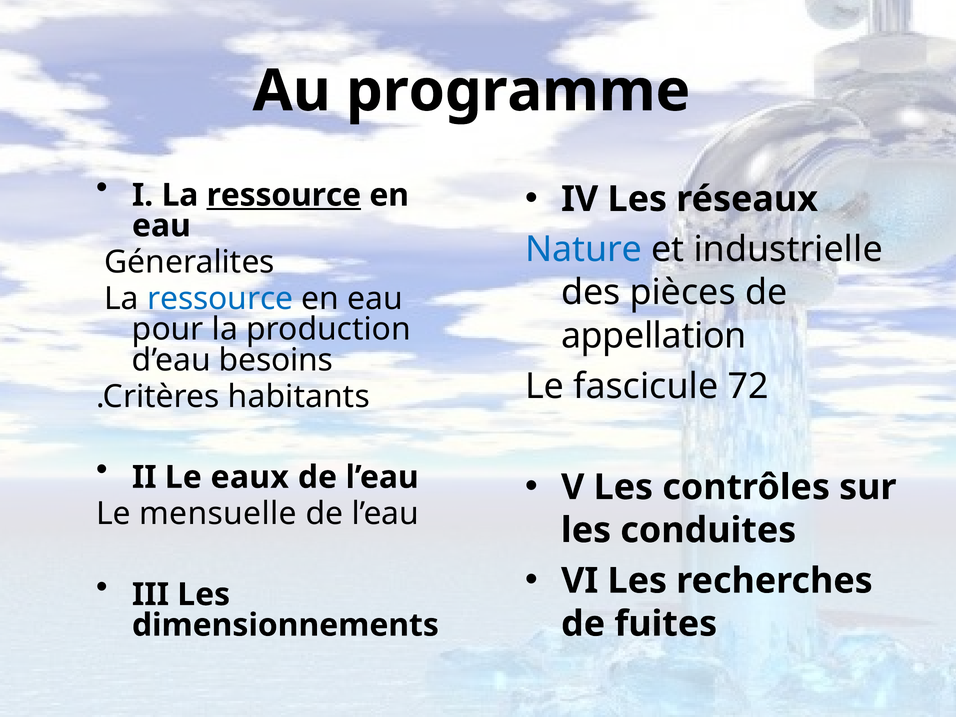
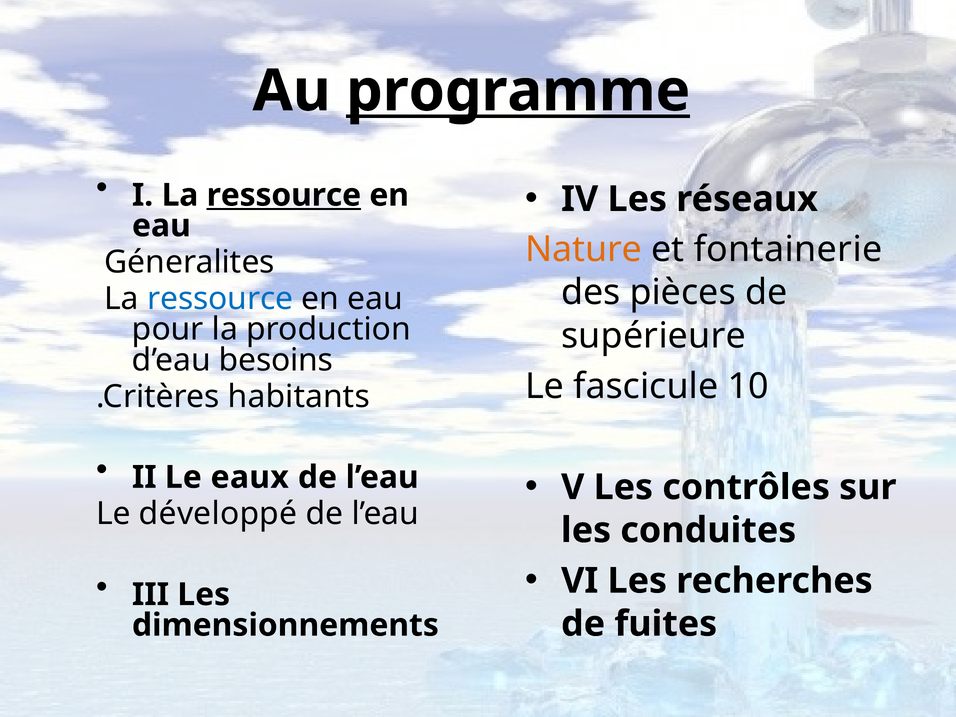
programme underline: none -> present (518, 91)
Nature colour: blue -> orange (584, 250)
industrielle: industrielle -> fontainerie (788, 250)
appellation: appellation -> supérieure (654, 336)
72: 72 -> 10 (748, 386)
mensuelle: mensuelle -> développé (218, 514)
